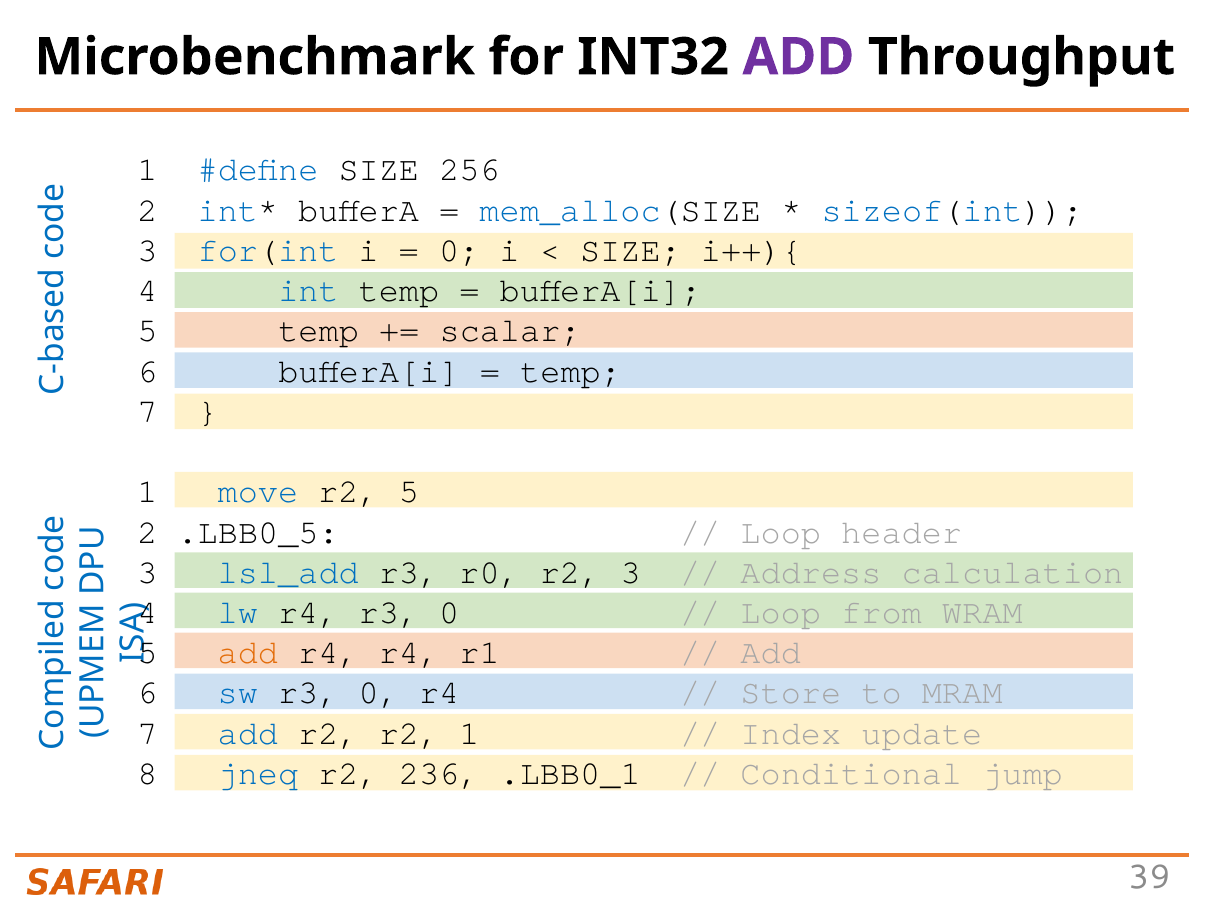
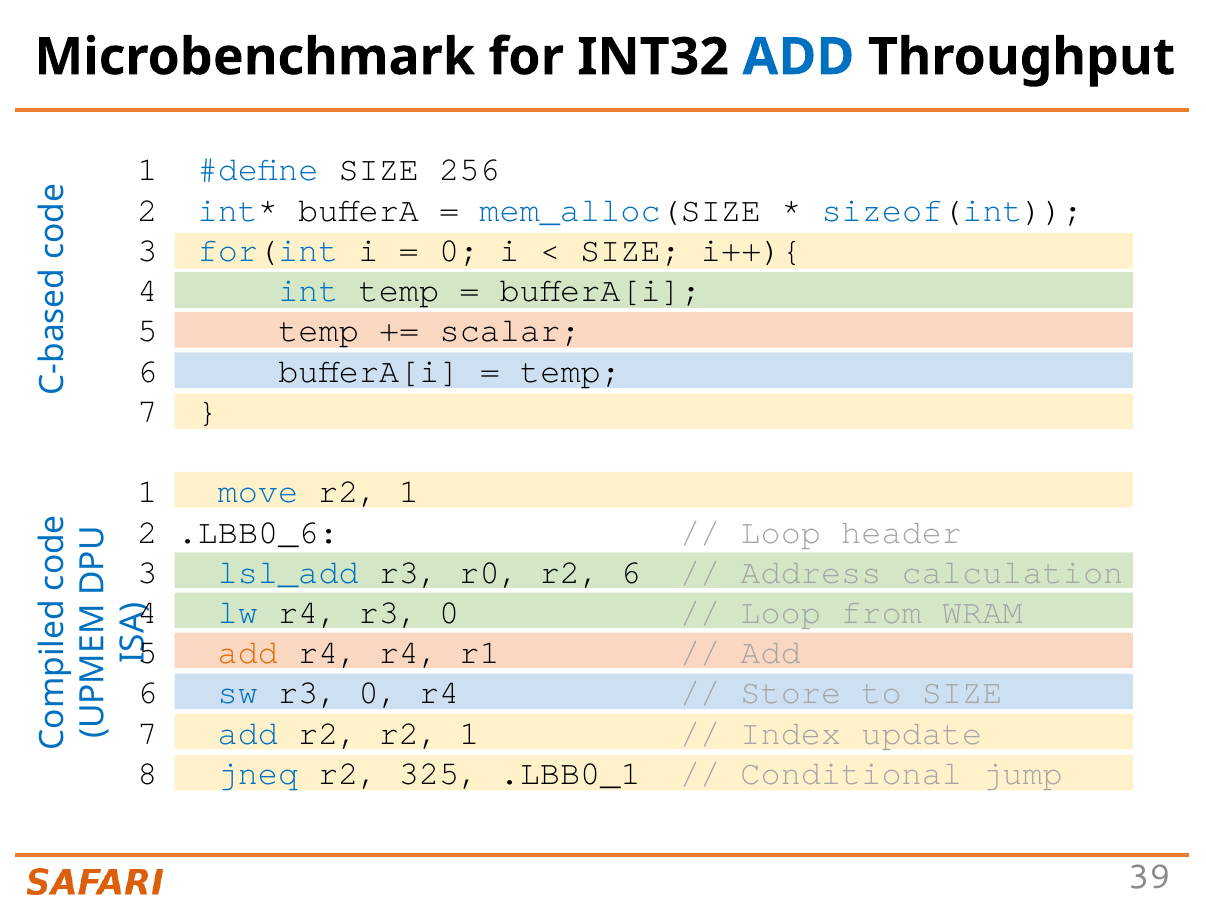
ADD colour: purple -> blue (798, 57)
move r2 5: 5 -> 1 (409, 491)
.LBB0_5: .LBB0_5 -> .LBB0_6 (258, 532)
r2 3: 3 -> 6 (631, 572)
to MRAM: MRAM -> SIZE (962, 693)
236: 236 -> 325 (439, 773)
